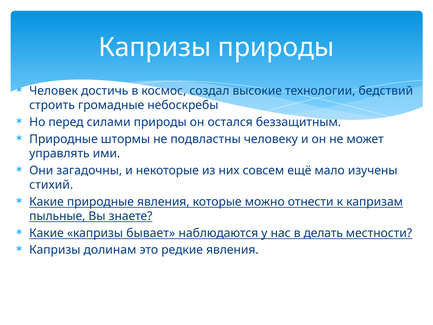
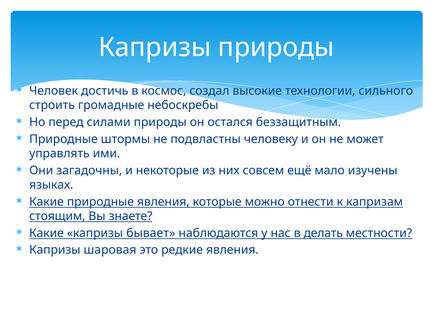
бедствий: бедствий -> сильного (386, 91)
стихий: стихий -> языках (51, 185)
пыльные: пыльные -> стоящим (57, 216)
долинам: долинам -> шаровая (110, 250)
